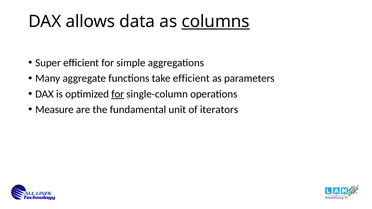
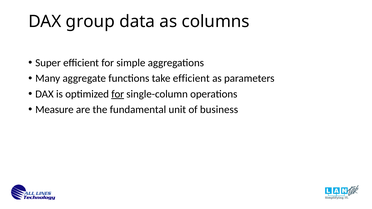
allows: allows -> group (90, 22)
columns underline: present -> none (216, 22)
iterators: iterators -> business (219, 110)
